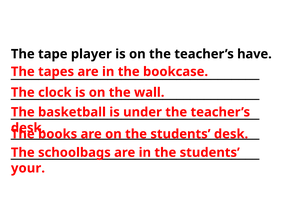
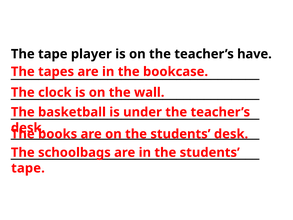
your: your -> tape (28, 168)
